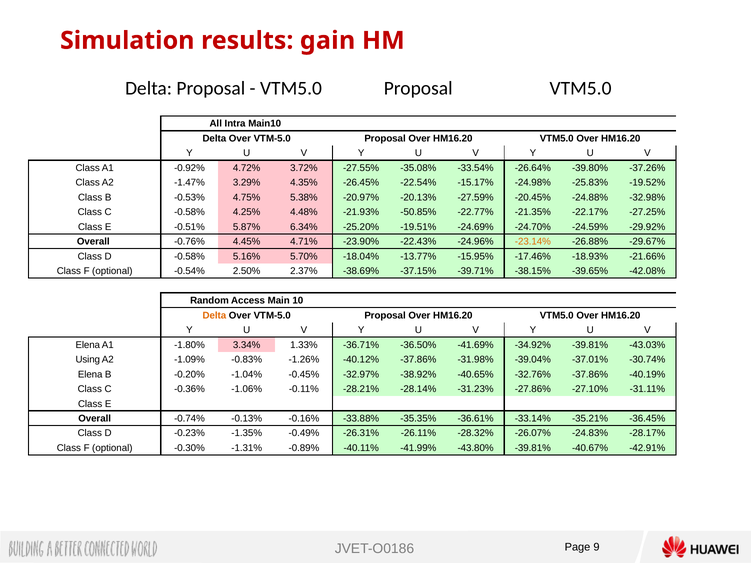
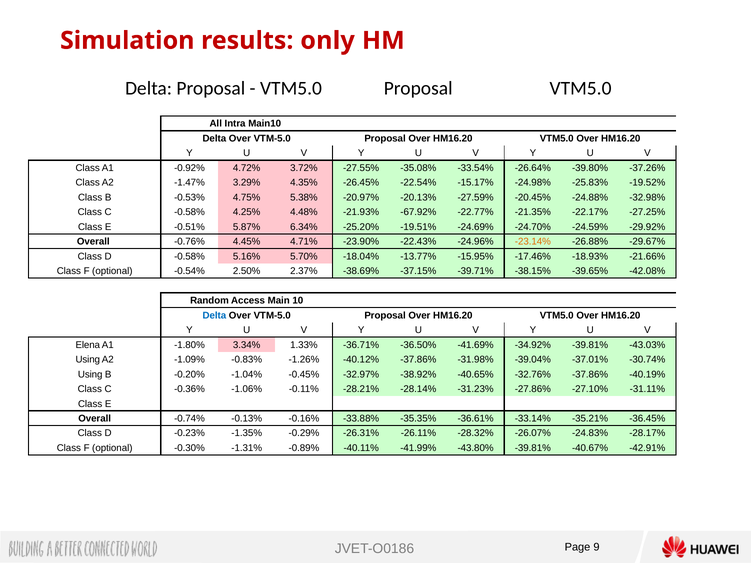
gain: gain -> only (328, 41)
-50.85%: -50.85% -> -67.92% (418, 212)
Delta colour: orange -> blue (214, 316)
Elena: Elena -> Using (90, 374)
-0.49%: -0.49% -> -0.29% (304, 433)
